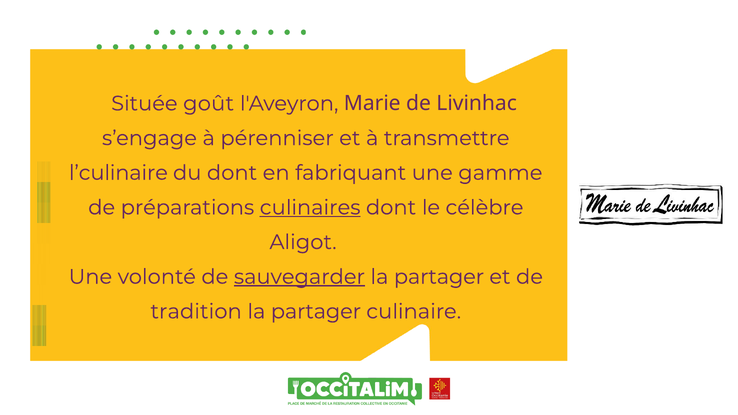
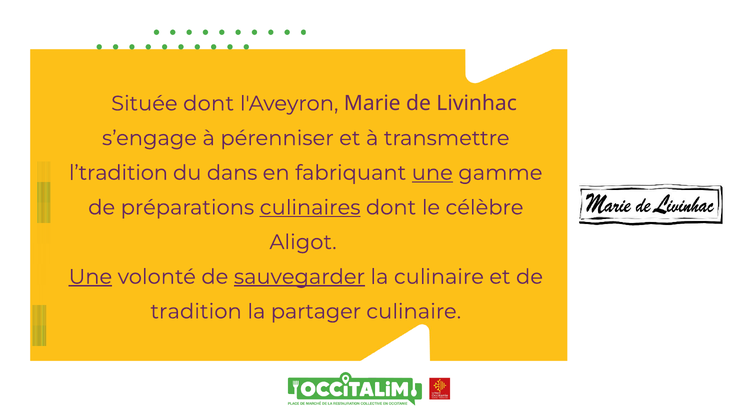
Située goût: goût -> dont (209, 104)
l’culinaire: l’culinaire -> l’tradition (118, 173)
du dont: dont -> dans (232, 173)
une underline: none -> present (432, 173)
Une underline: none -> present (90, 277)
partager: partager -> culinaire (439, 277)
